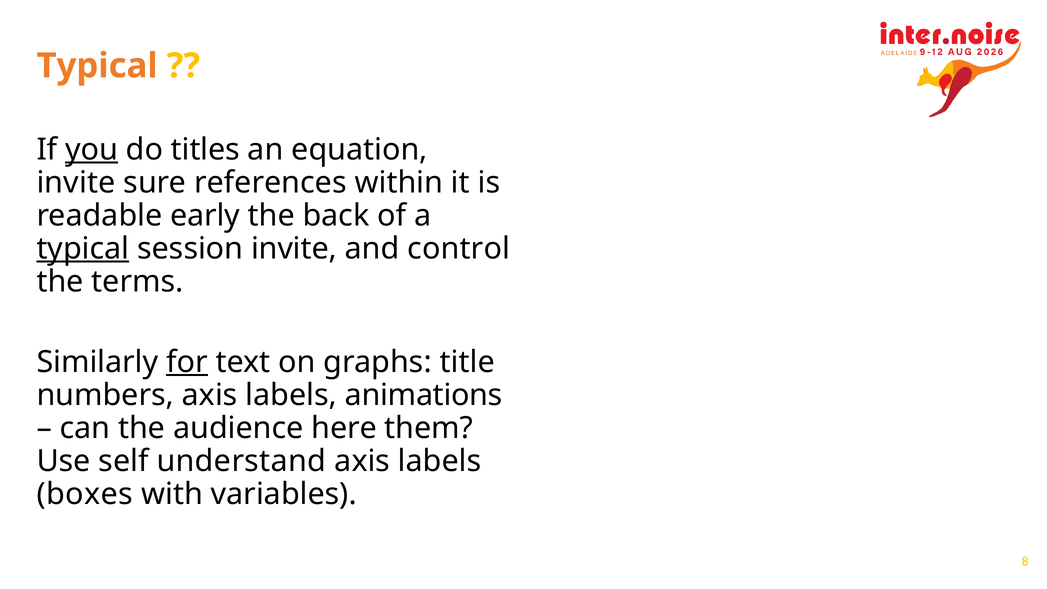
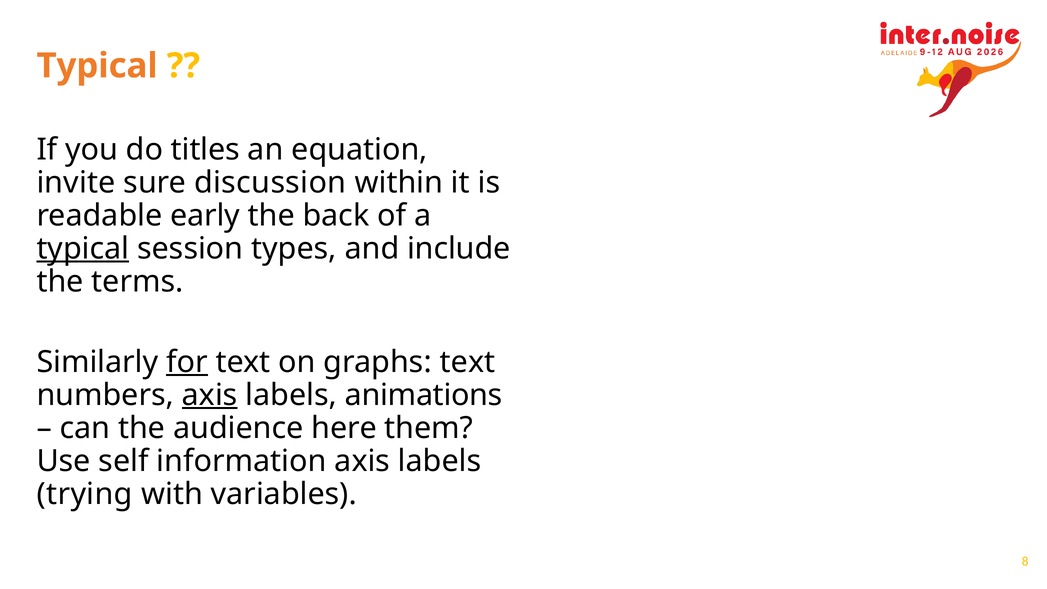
you underline: present -> none (92, 149)
references: references -> discussion (270, 182)
session invite: invite -> types (294, 248)
control: control -> include (459, 248)
graphs title: title -> text (467, 362)
axis underline: none -> present (210, 395)
understand: understand -> information (241, 461)
boxes: boxes -> trying (85, 494)
